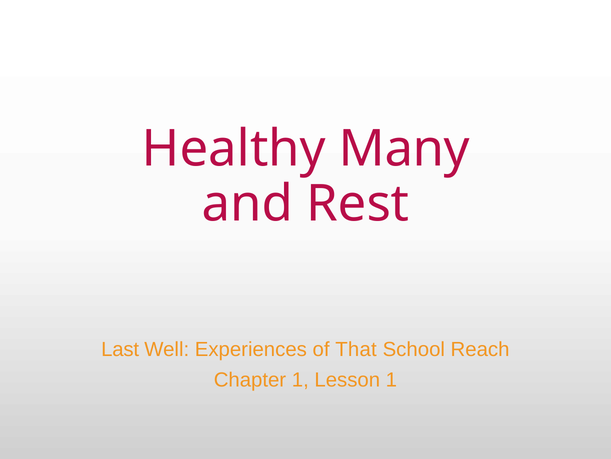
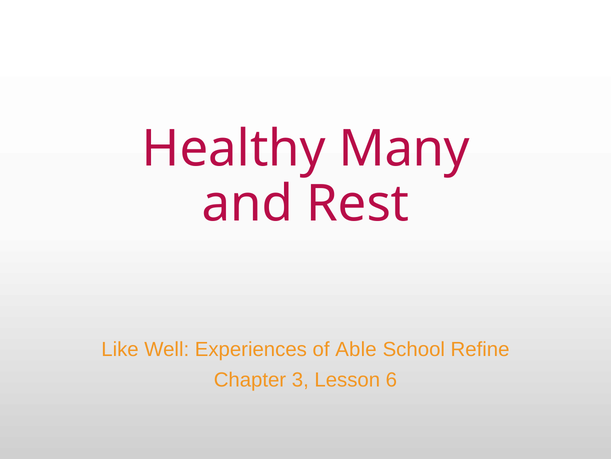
Last: Last -> Like (120, 349)
That: That -> Able (356, 349)
Reach: Reach -> Refine (480, 349)
Chapter 1: 1 -> 3 (300, 380)
Lesson 1: 1 -> 6 (391, 380)
